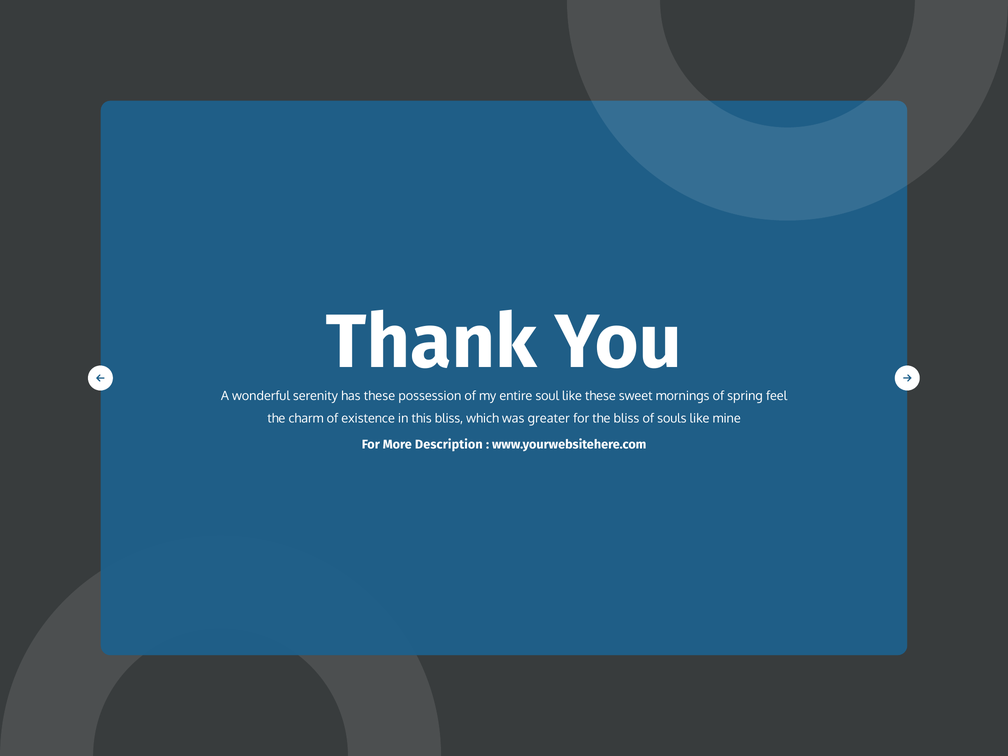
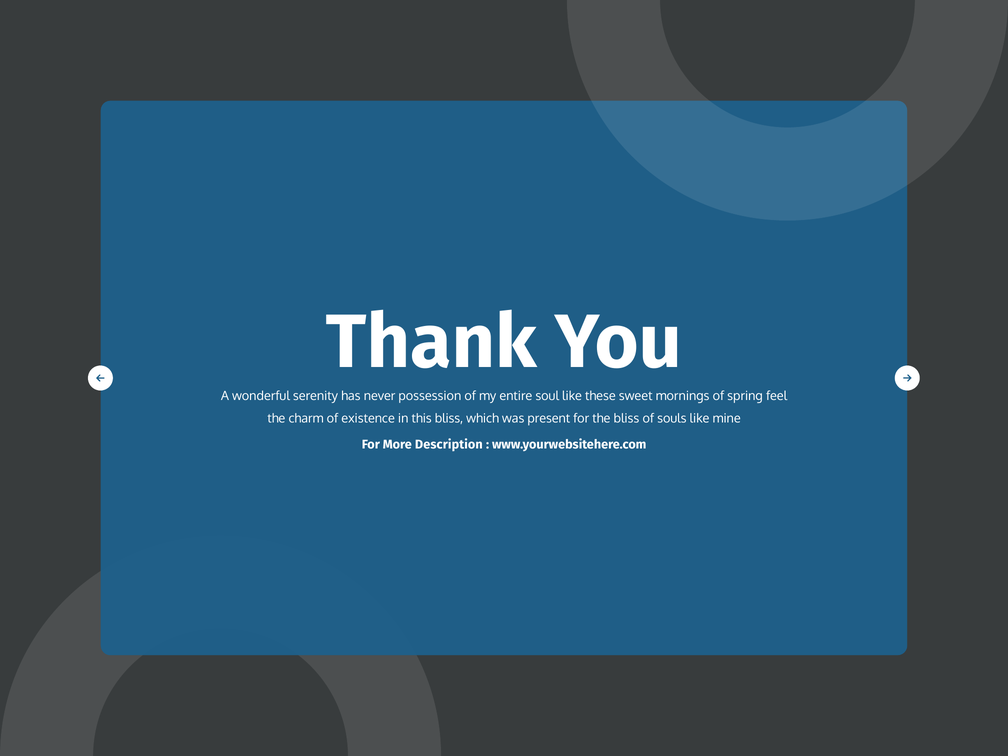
has these: these -> never (380, 396)
greater: greater -> present (549, 419)
